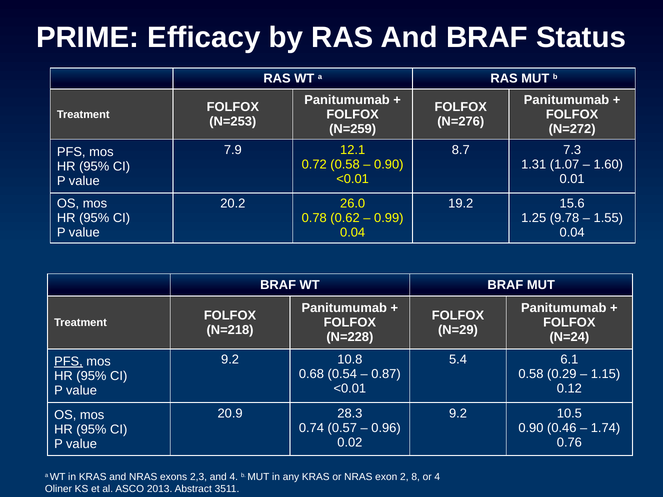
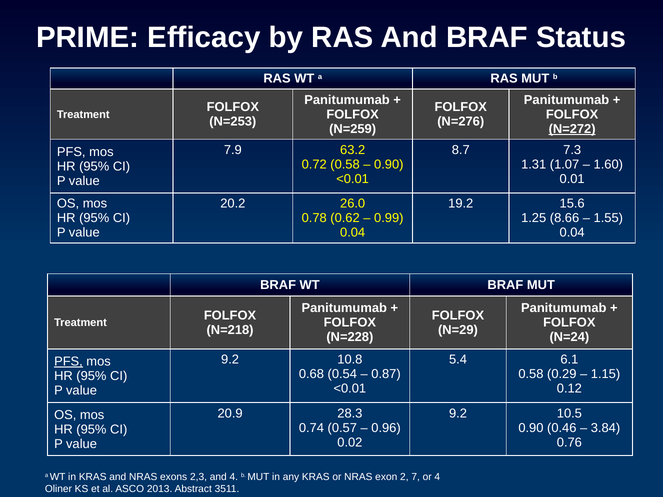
N=272 underline: none -> present (572, 129)
12.1: 12.1 -> 63.2 (353, 150)
9.78: 9.78 -> 8.66 (565, 218)
1.74: 1.74 -> 3.84 (605, 428)
8: 8 -> 7 (416, 477)
